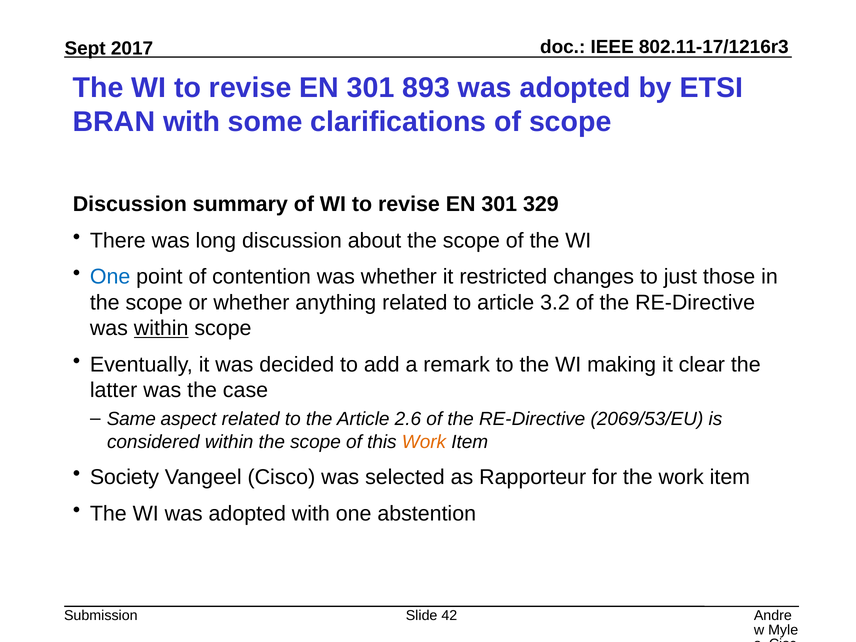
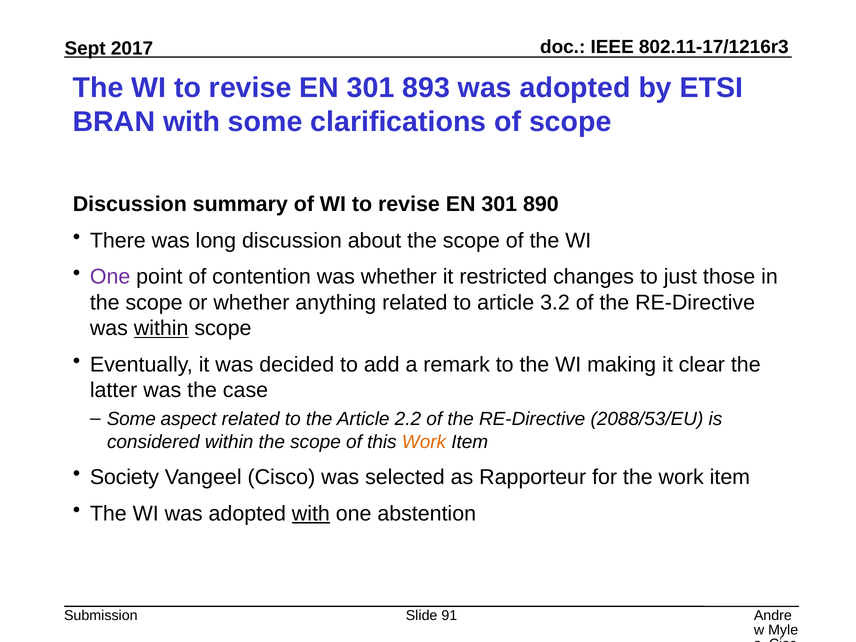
329: 329 -> 890 (541, 204)
One colour: blue -> purple (110, 277)
Same: Same -> Some (131, 419)
2.6: 2.6 -> 2.2 (408, 419)
2069/53/EU: 2069/53/EU -> 2088/53/EU (647, 419)
with underline: none -> present (311, 514)
42: 42 -> 91 (449, 616)
